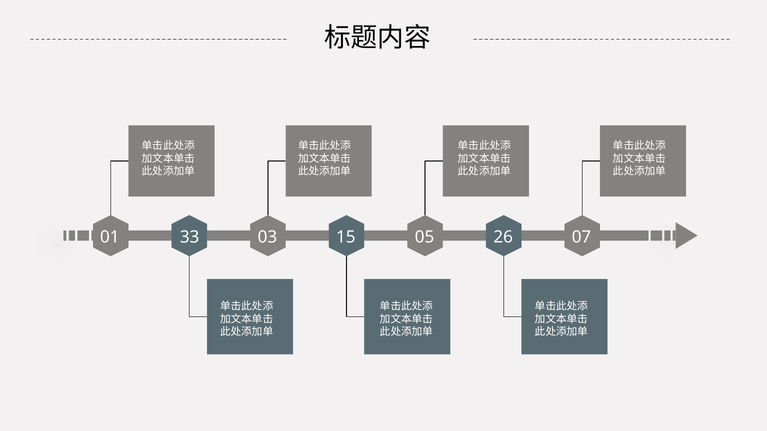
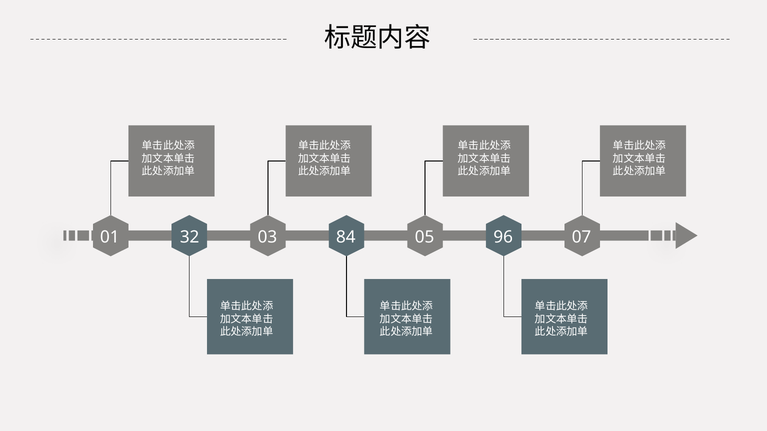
33: 33 -> 32 (190, 237)
15: 15 -> 84 (346, 237)
26: 26 -> 96 (503, 237)
